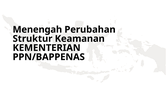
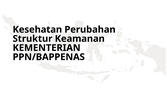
Menengah: Menengah -> Kesehatan (37, 30)
